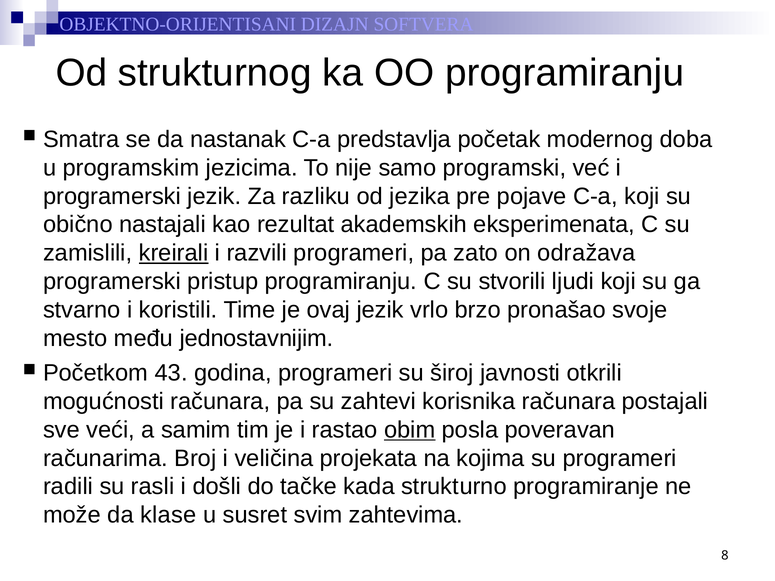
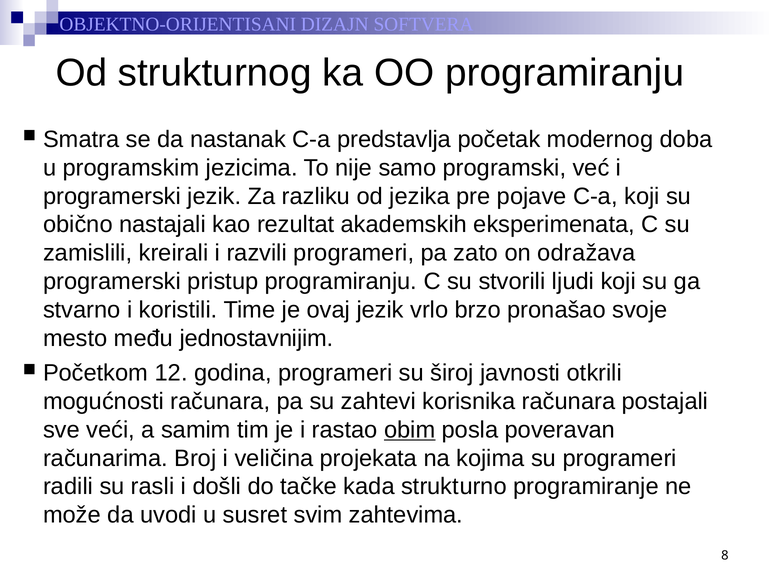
kreirali underline: present -> none (174, 253)
43: 43 -> 12 (171, 373)
klase: klase -> uvodi (168, 515)
